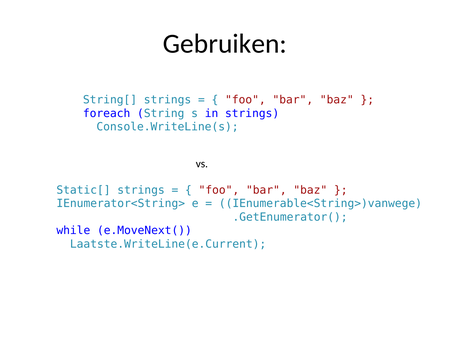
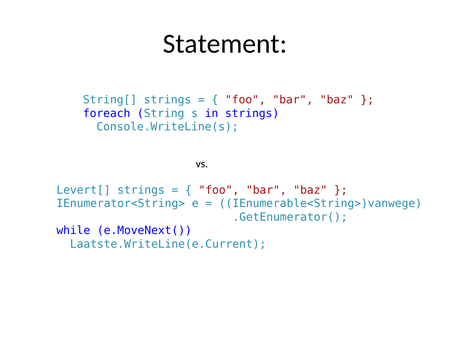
Gebruiken: Gebruiken -> Statement (225, 44)
Static[: Static[ -> Levert[ (84, 190)
